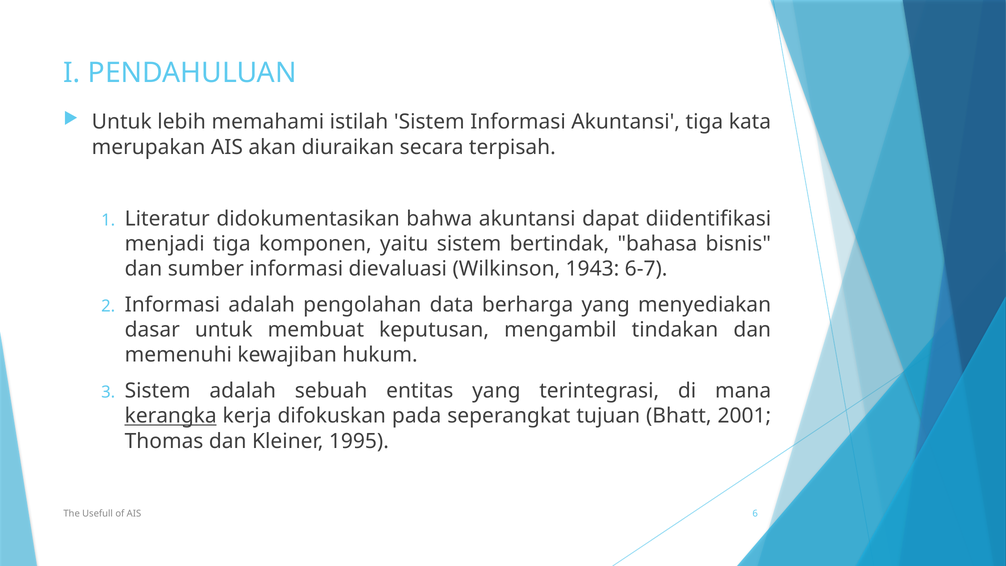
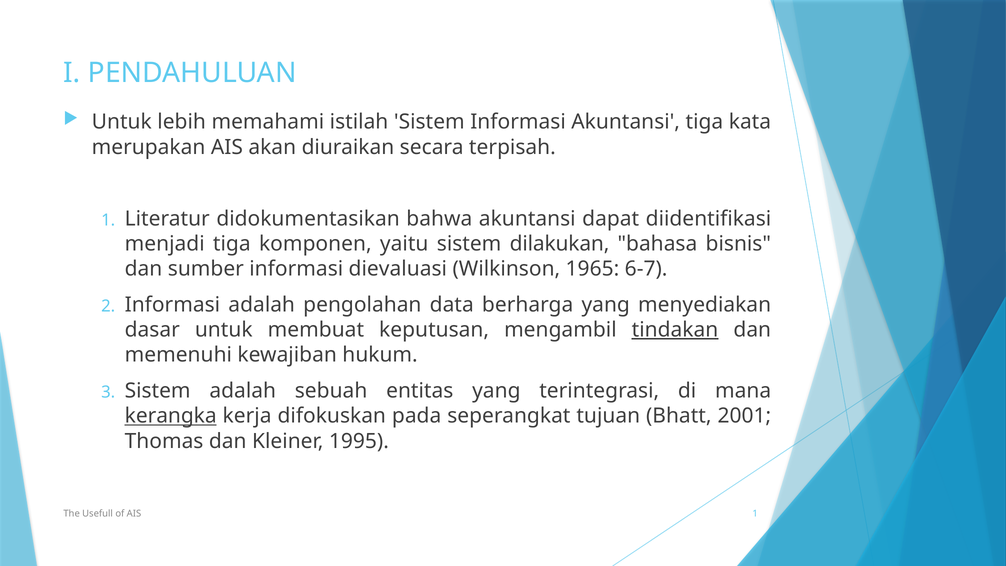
bertindak: bertindak -> dilakukan (560, 244)
1943: 1943 -> 1965 (592, 269)
tindakan underline: none -> present (675, 330)
AIS 6: 6 -> 1 (755, 513)
